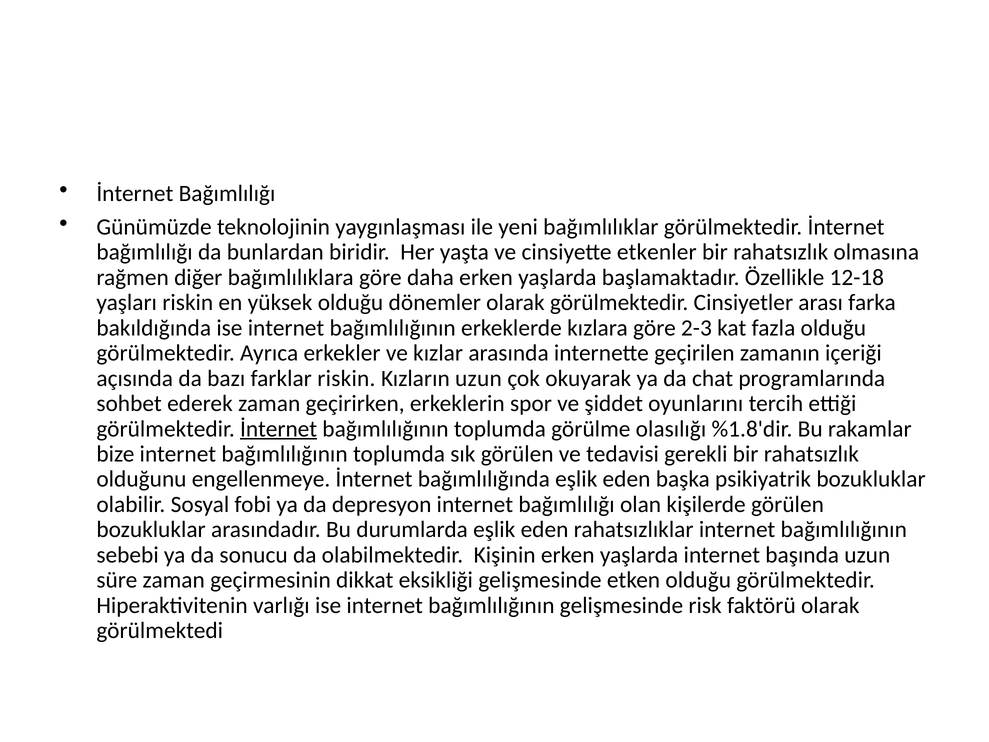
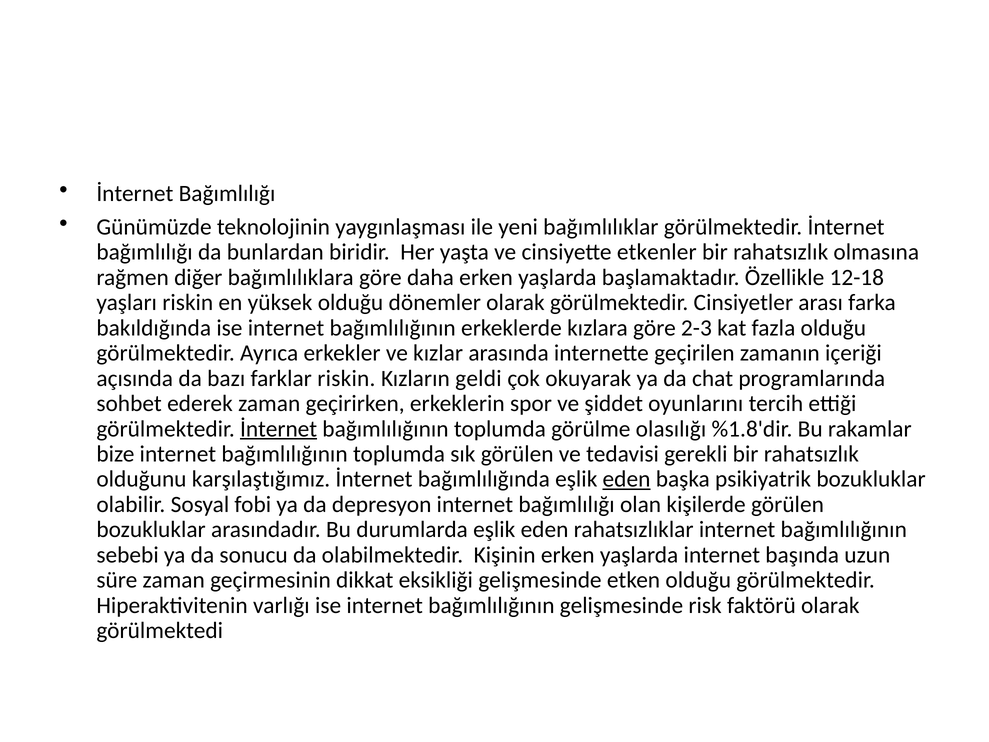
Kızların uzun: uzun -> geldi (478, 378)
engellenmeye: engellenmeye -> karşılaştığımız (261, 479)
eden underline: none -> present (626, 479)
